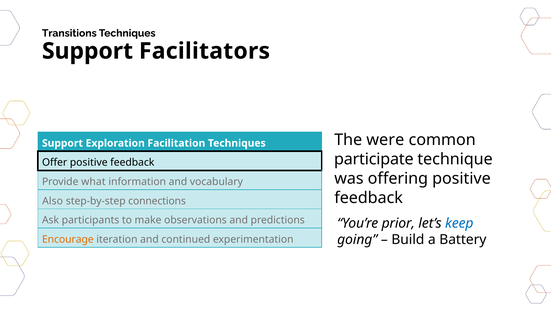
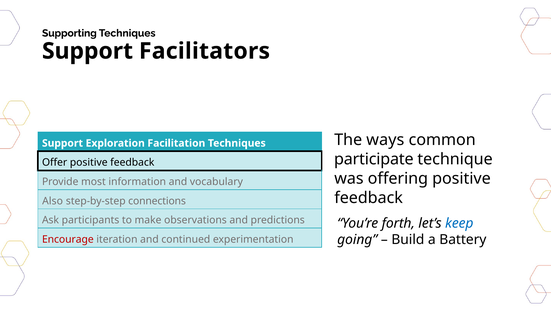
Transitions: Transitions -> Supporting (69, 33)
were: were -> ways (385, 140)
what: what -> most (93, 182)
prior: prior -> forth (398, 223)
Encourage colour: orange -> red (68, 239)
